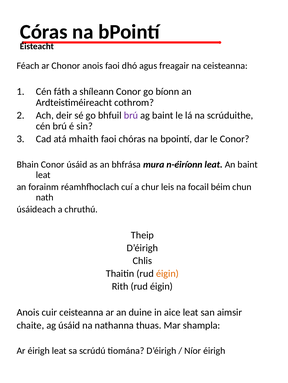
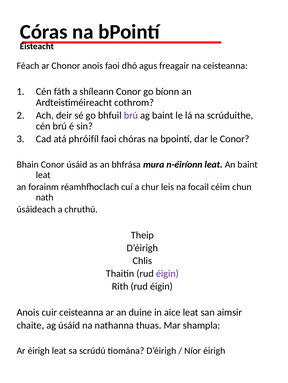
mhaith: mhaith -> phróifíl (84, 139)
béim: béim -> céim (221, 187)
éigin colour: orange -> purple (167, 274)
